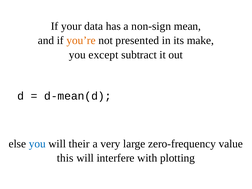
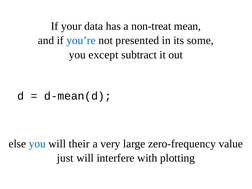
non-sign: non-sign -> non-treat (151, 26)
you’re colour: orange -> blue (81, 40)
make: make -> some (200, 40)
this: this -> just (65, 158)
